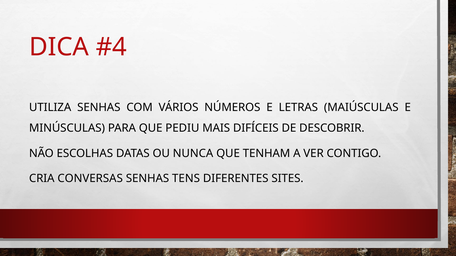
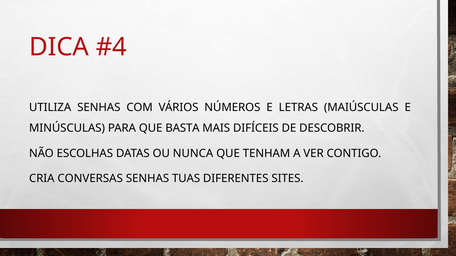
PEDIU: PEDIU -> BASTA (182, 128)
TENS: TENS -> TUAS (186, 179)
